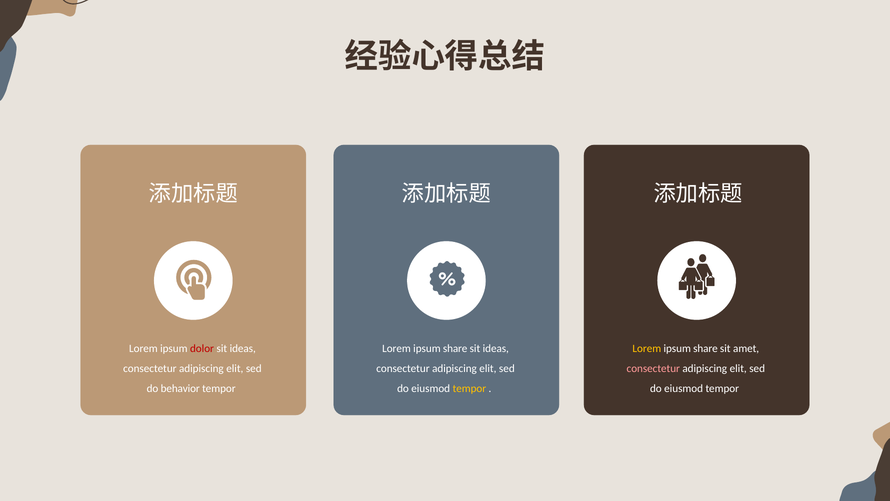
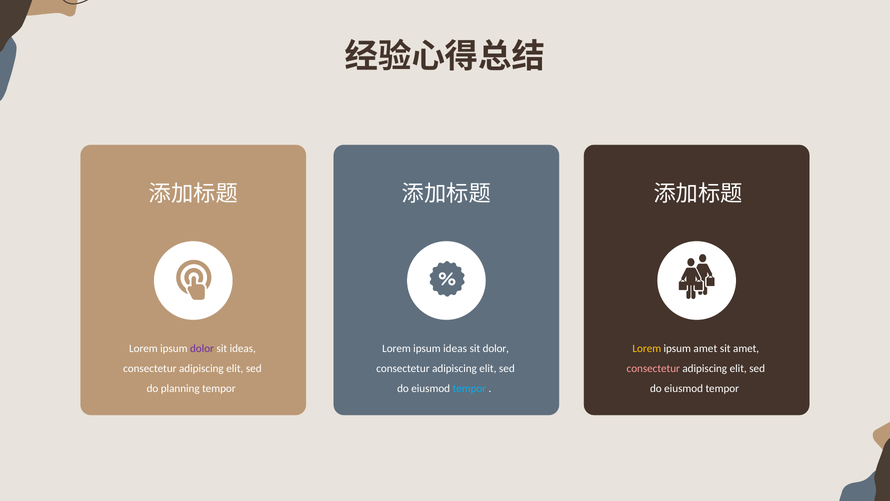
dolor colour: red -> purple (202, 348)
share: share -> ideas (455, 348)
ideas: ideas -> dolor (496, 348)
share: share -> amet (705, 348)
behavior: behavior -> planning (180, 388)
tempor colour: yellow -> light blue (469, 388)
